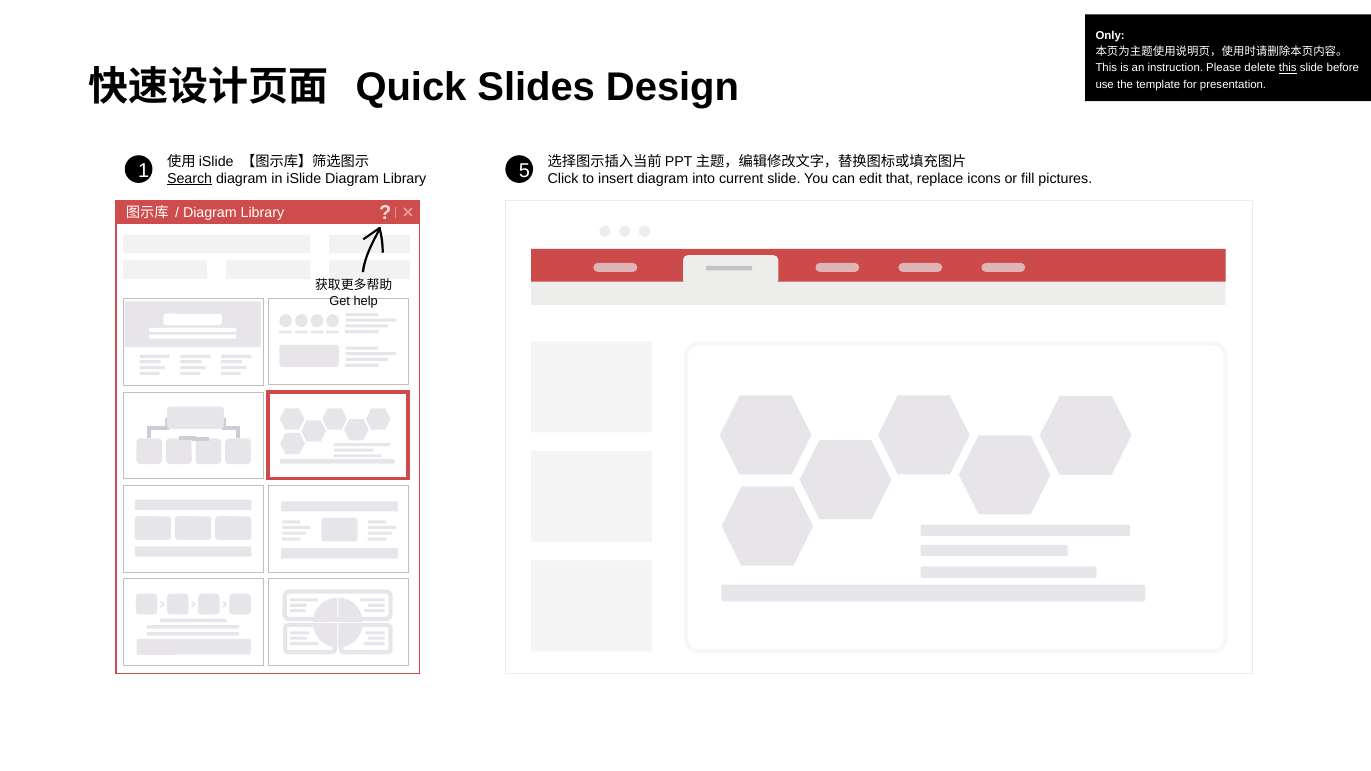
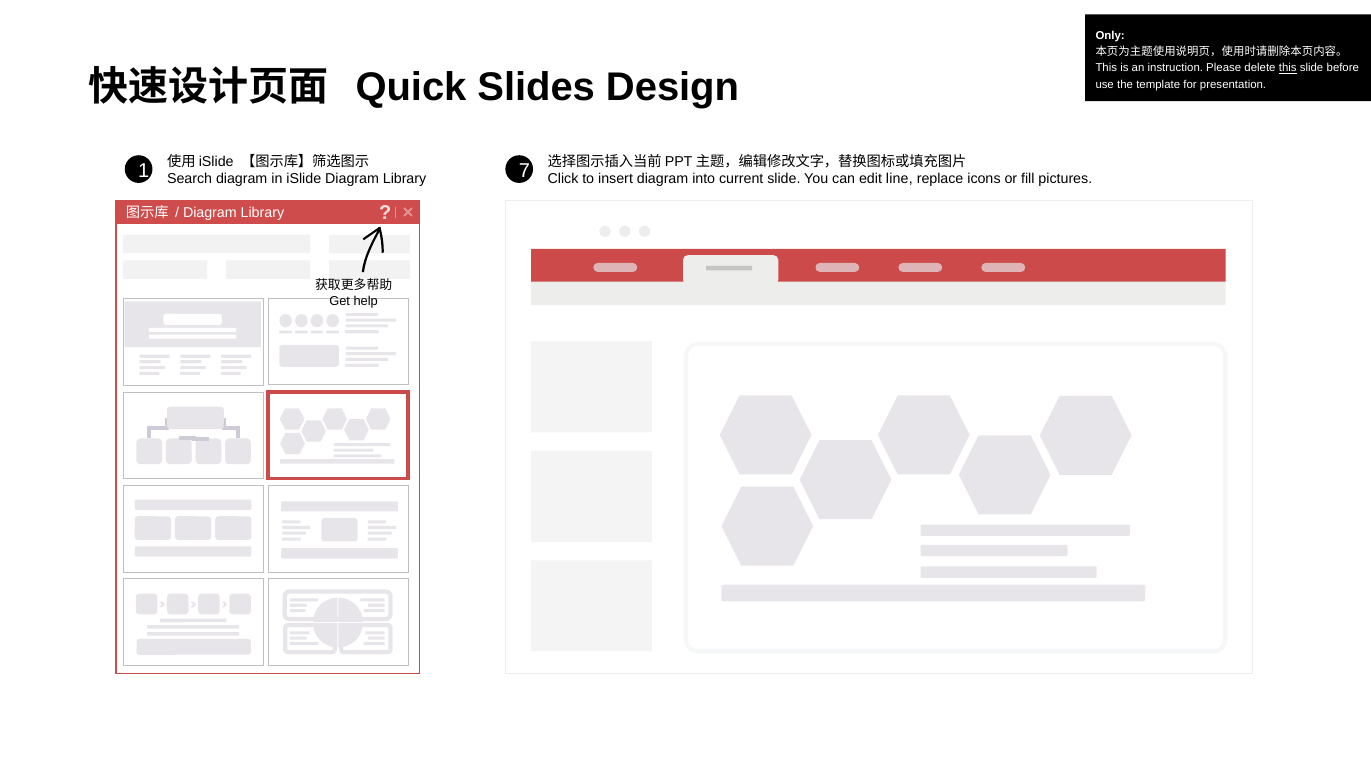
5: 5 -> 7 (524, 170)
Search underline: present -> none (190, 179)
that: that -> line (899, 179)
